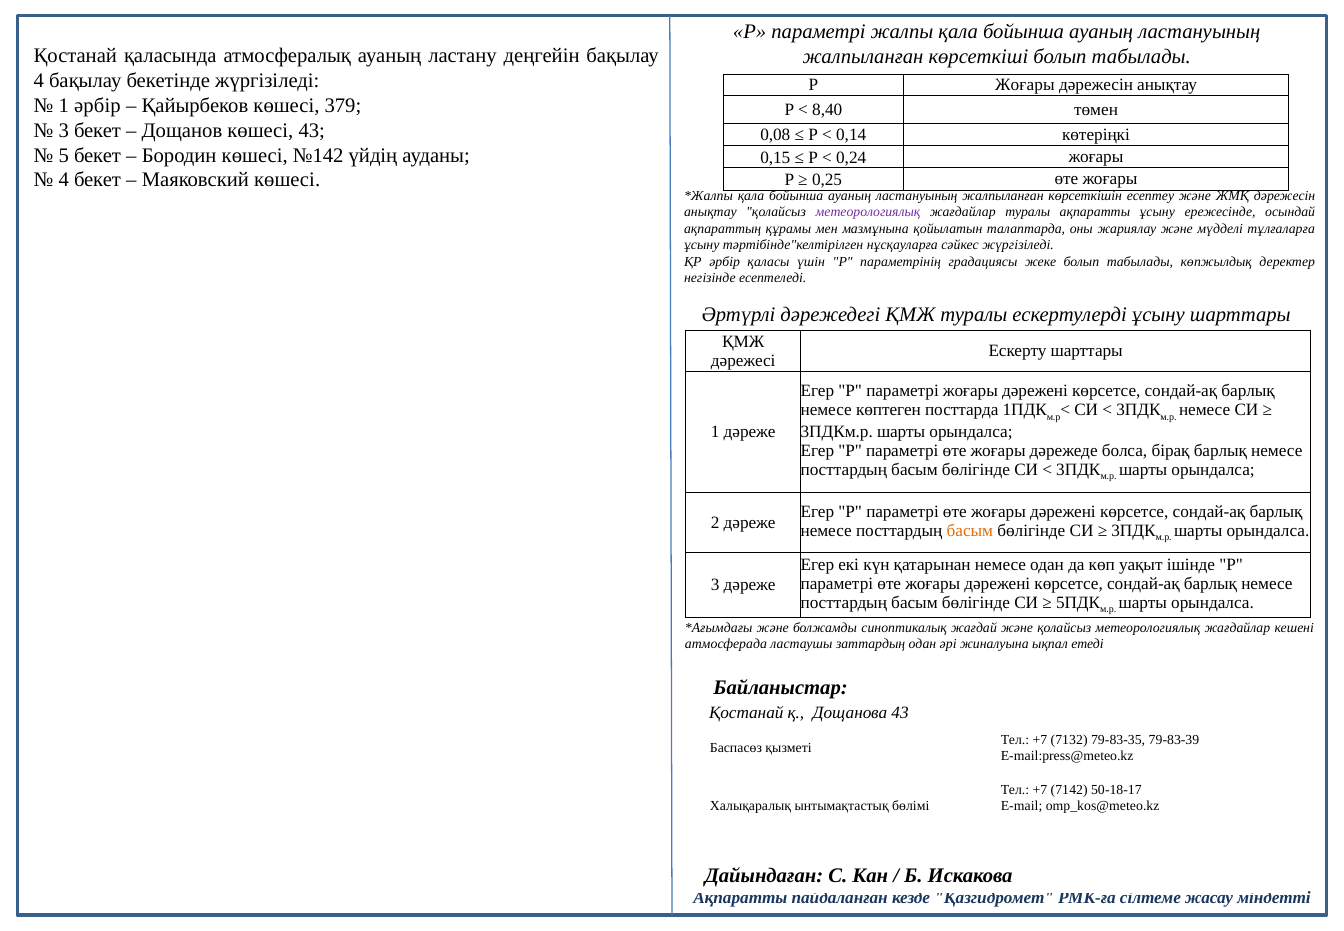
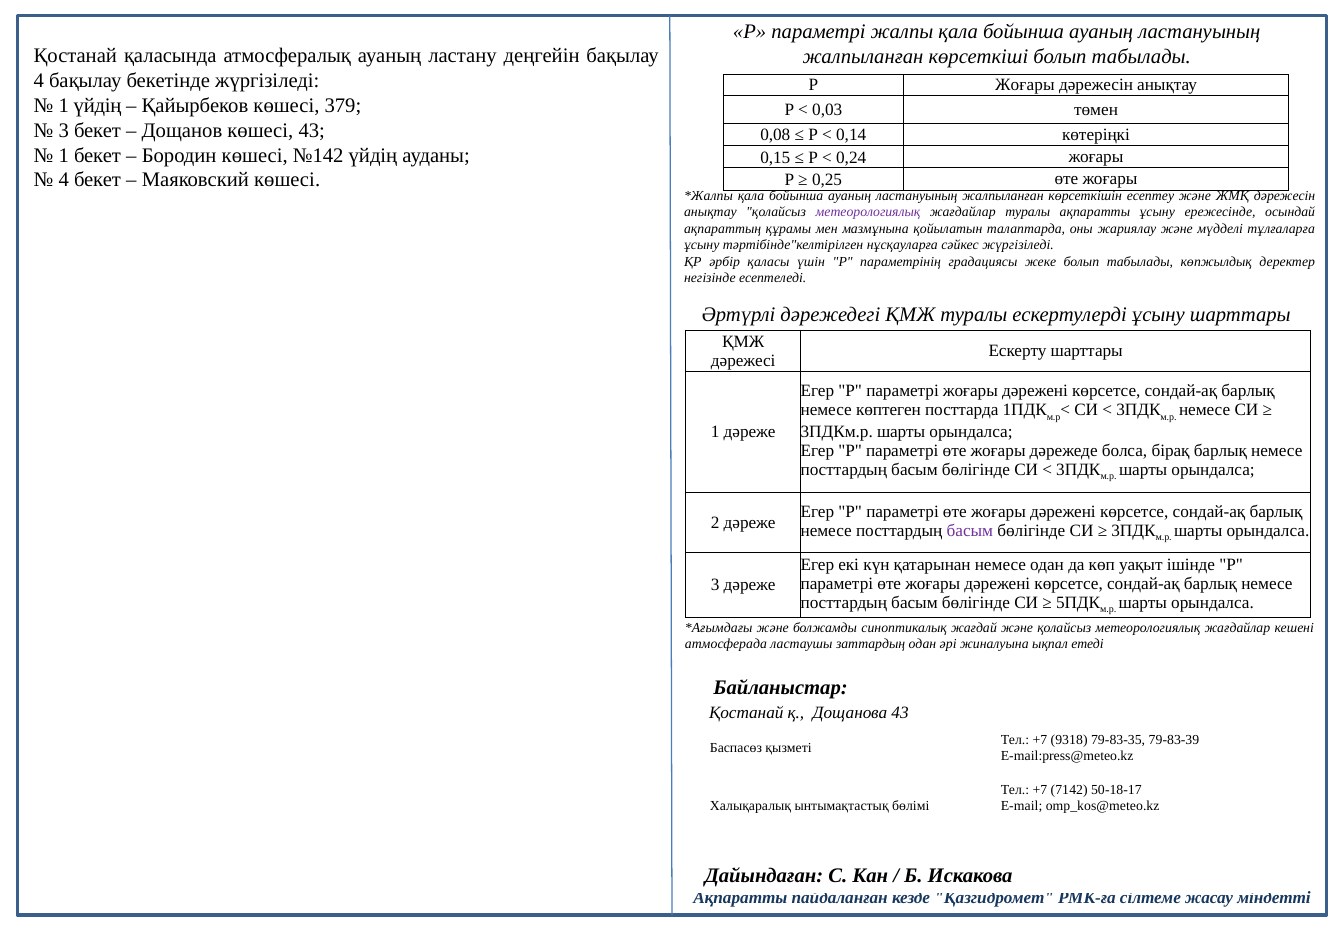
1 әрбір: әрбір -> үйдің (98, 106)
8,40: 8,40 -> 0,03 (827, 110)
5: 5 -> 1 (64, 155)
басым colour: orange -> purple (970, 530)
7132: 7132 -> 9318 (1069, 740)
